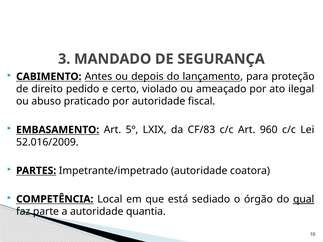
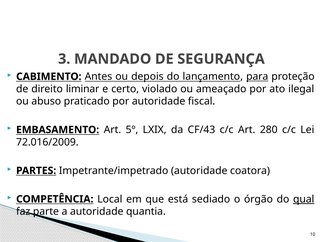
para underline: none -> present (257, 77)
pedido: pedido -> liminar (83, 89)
CF/83: CF/83 -> CF/43 (201, 130)
960: 960 -> 280 (269, 130)
52.016/2009: 52.016/2009 -> 72.016/2009 (47, 142)
